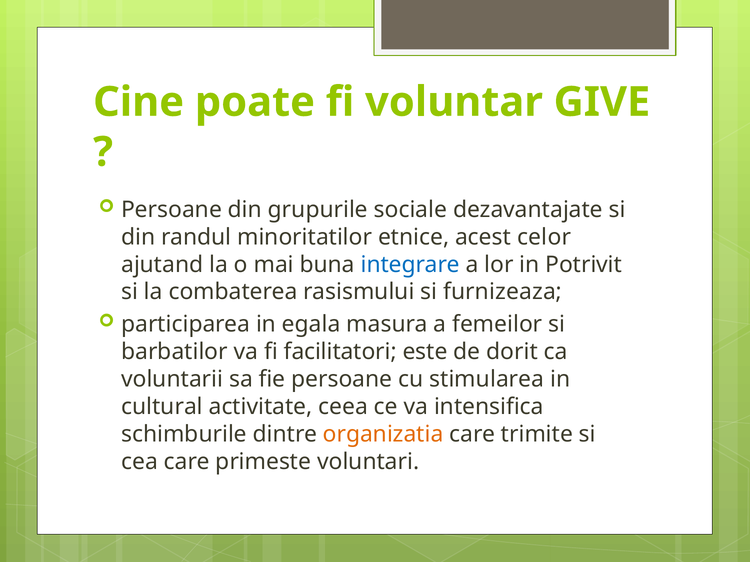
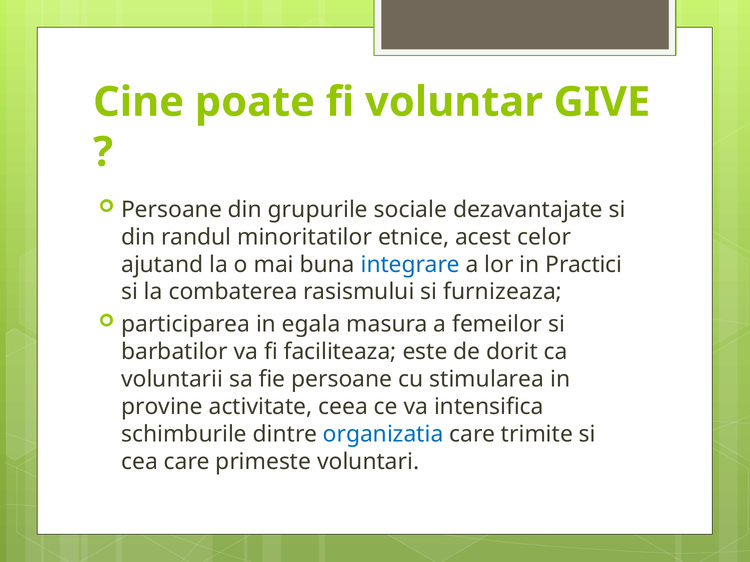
Potrivit: Potrivit -> Practici (584, 265)
facilitatori: facilitatori -> faciliteaza (340, 352)
cultural: cultural -> provine (162, 407)
organizatia colour: orange -> blue (383, 435)
